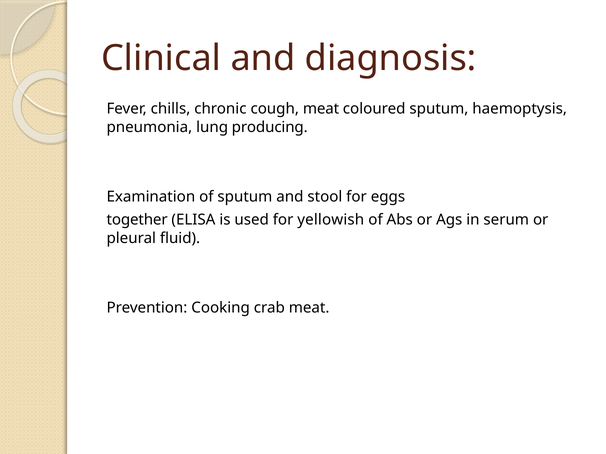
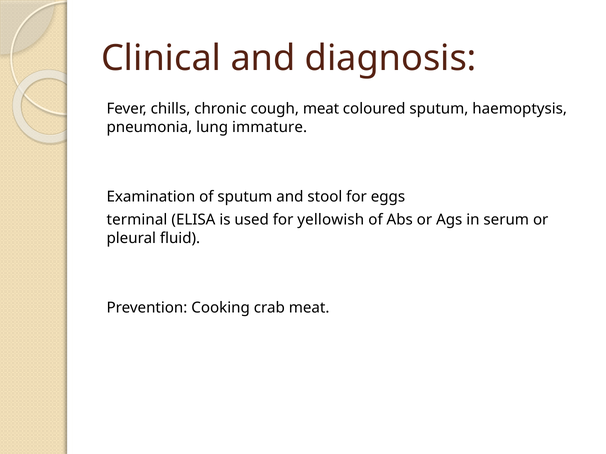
producing: producing -> immature (270, 127)
together: together -> terminal (137, 220)
